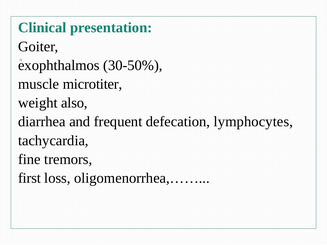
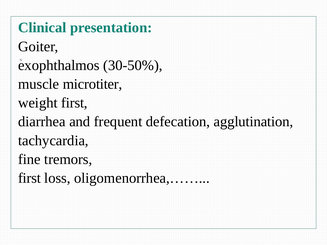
weight also: also -> first (74, 103)
lymphocytes: lymphocytes -> agglutination (253, 122)
